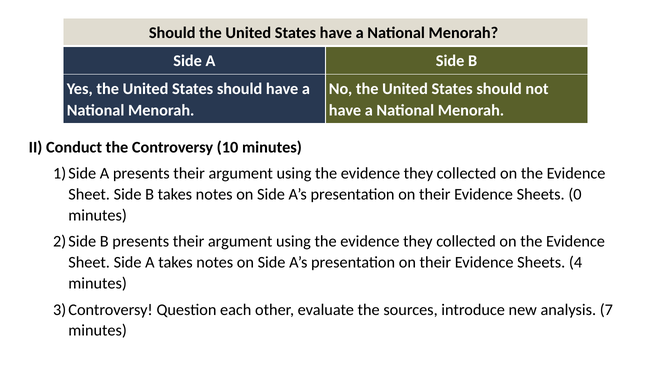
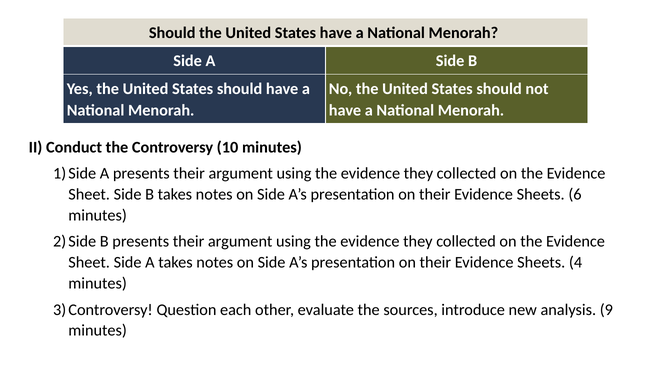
0: 0 -> 6 (575, 194)
7: 7 -> 9 (606, 310)
